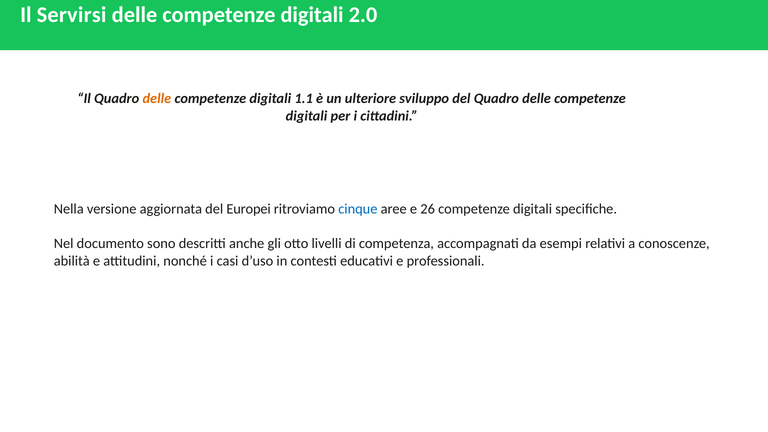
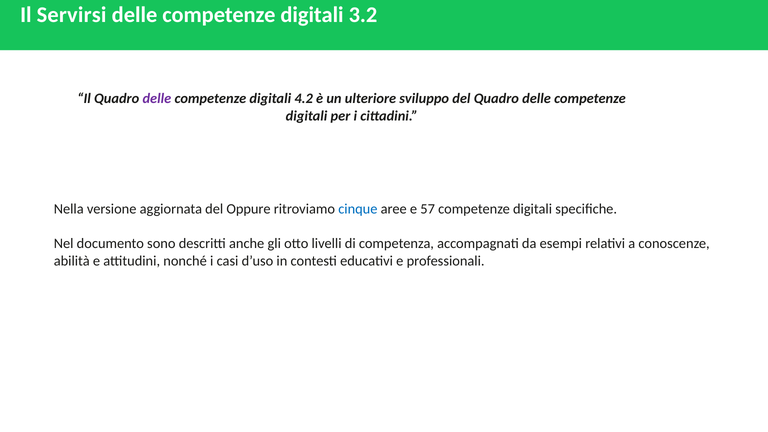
2.0: 2.0 -> 3.2 (363, 15)
delle colour: orange -> purple (157, 99)
1.1: 1.1 -> 4.2 (304, 99)
Europei: Europei -> Oppure (249, 209)
26: 26 -> 57 (428, 209)
